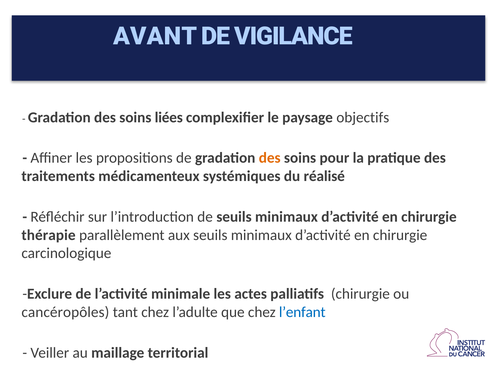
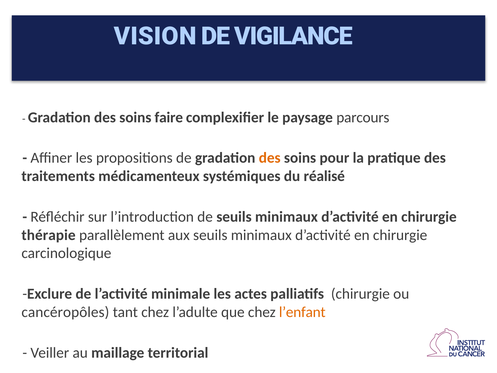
AVANT: AVANT -> VISION (155, 36)
liées: liées -> faire (169, 117)
objectifs: objectifs -> parcours (363, 117)
l’enfant colour: blue -> orange (302, 312)
